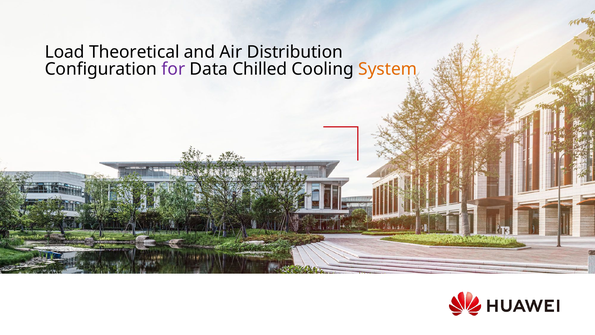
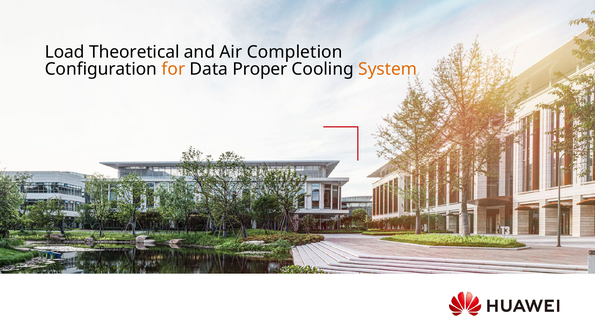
Distribution: Distribution -> Completion (295, 52)
for colour: purple -> orange (173, 69)
Chilled: Chilled -> Proper (260, 69)
